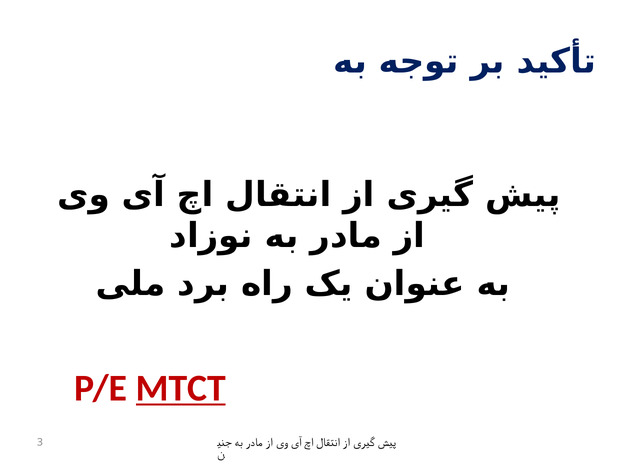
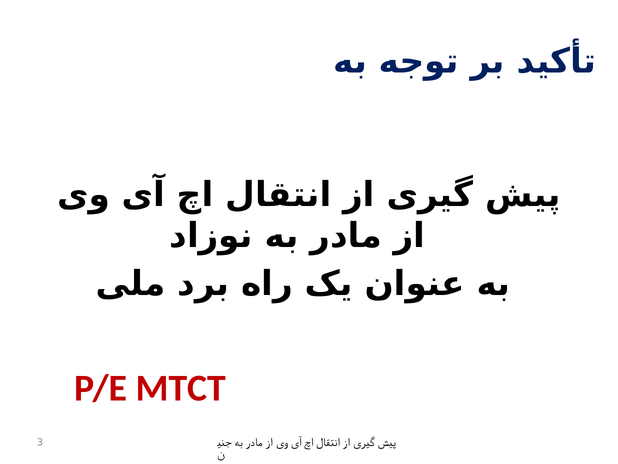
MTCT underline: present -> none (181, 388)
